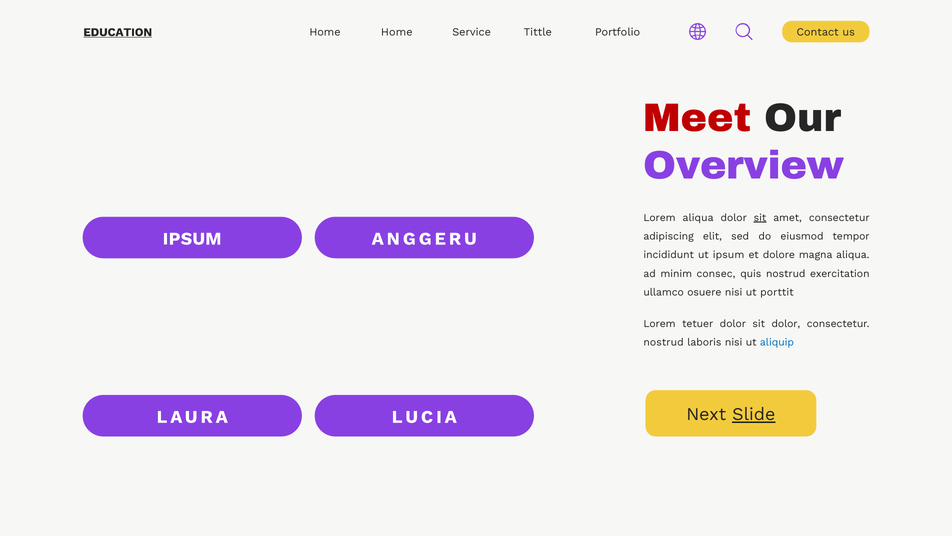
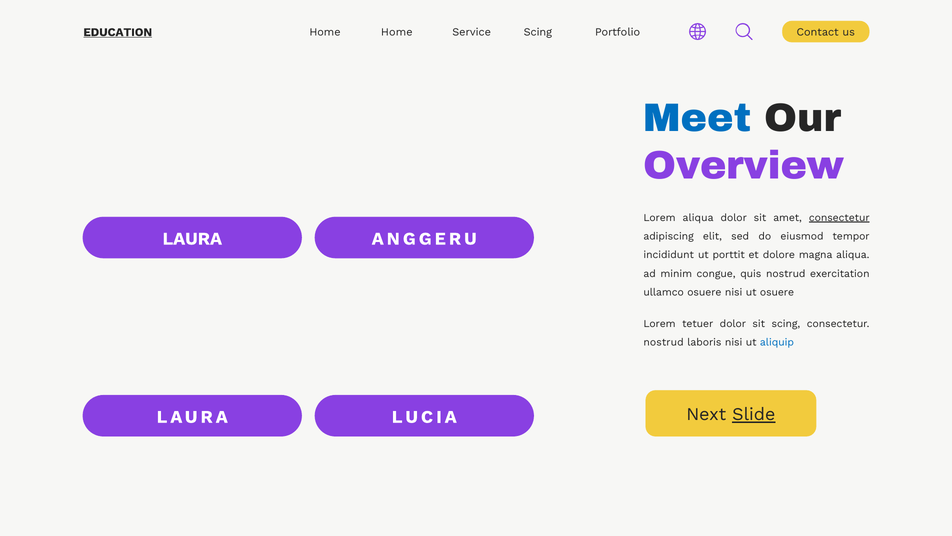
Service Tittle: Tittle -> Scing (538, 32)
Meet colour: red -> blue (697, 118)
sit underline: present -> none (760, 217)
consectetur underline: none -> present (839, 217)
IPSUM: IPSUM -> LAURA (192, 239)
ut ipsum: ipsum -> porttit (729, 255)
consec: consec -> congue (716, 274)
ut porttit: porttit -> osuere (777, 292)
sit dolor: dolor -> scing (786, 323)
